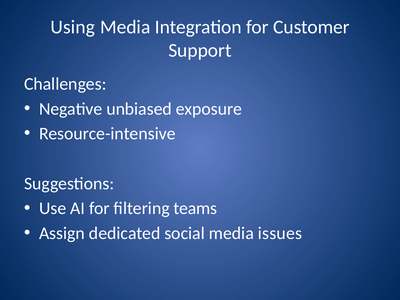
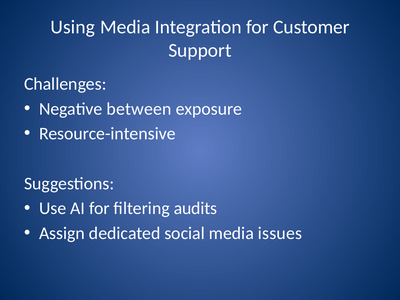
unbiased: unbiased -> between (139, 109)
teams: teams -> audits (195, 208)
